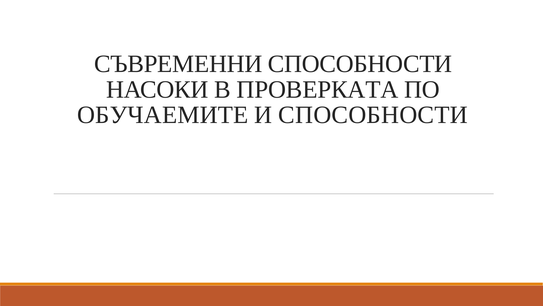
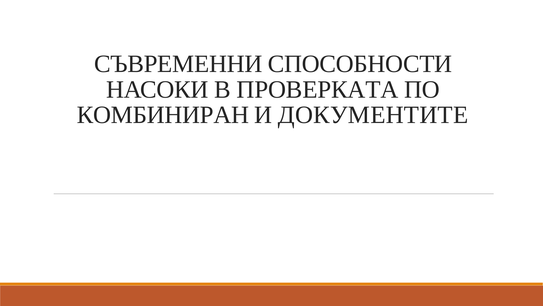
ОБУЧАЕМИТЕ: ОБУЧАЕМИТЕ -> КОМБИНИРАН (163, 115)
И СПОСОБНОСТИ: СПОСОБНОСТИ -> ДОКУМЕНТИТЕ (373, 115)
